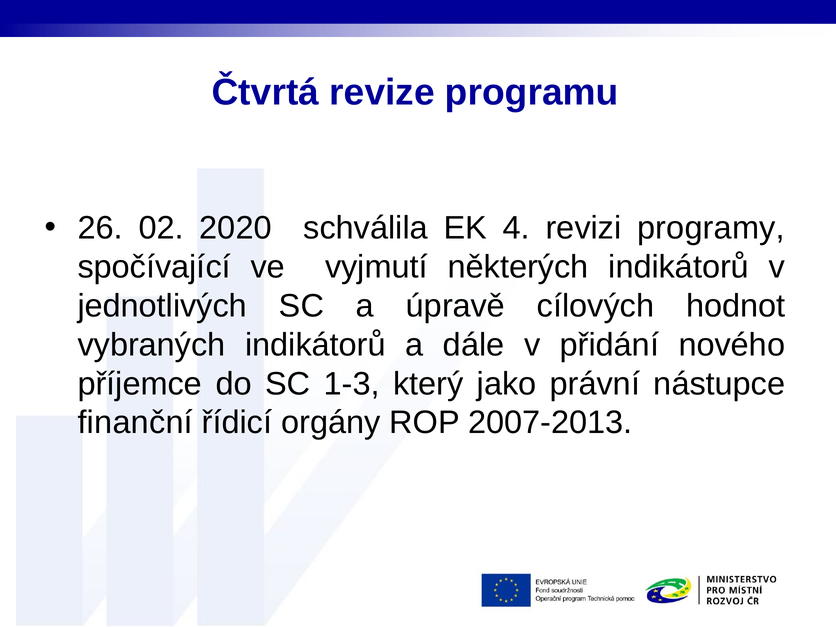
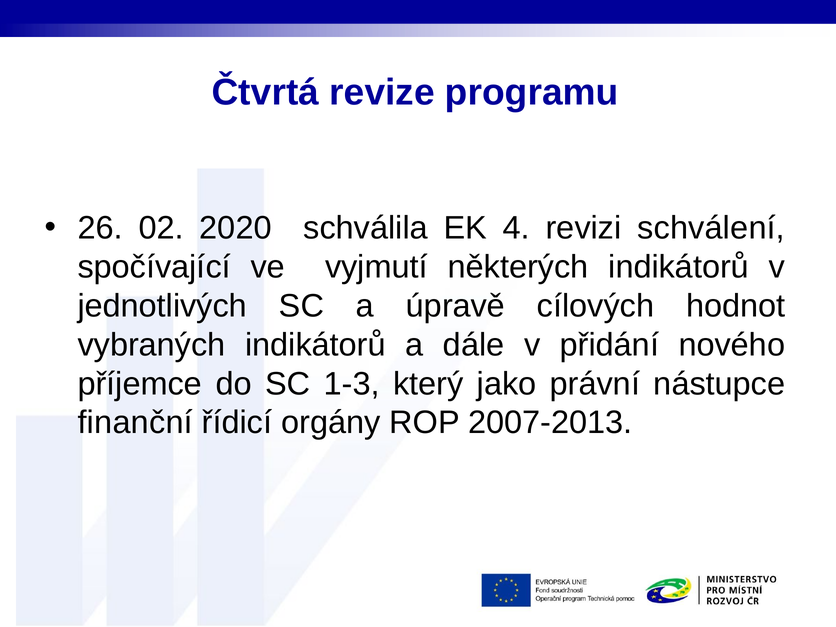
programy: programy -> schválení (711, 228)
